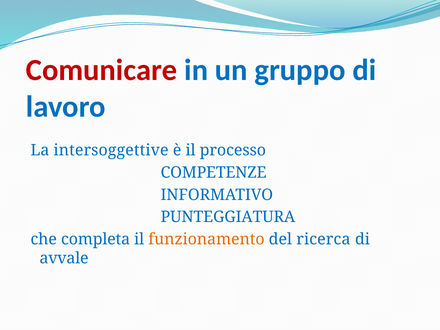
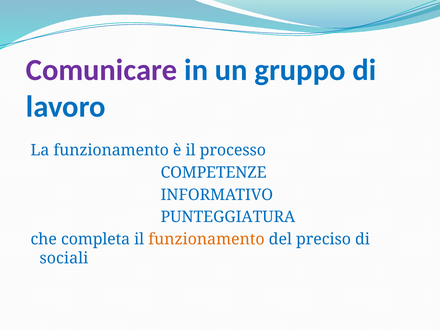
Comunicare colour: red -> purple (102, 70)
La intersoggettive: intersoggettive -> funzionamento (111, 150)
ricerca: ricerca -> preciso (323, 239)
avvale: avvale -> sociali (64, 258)
